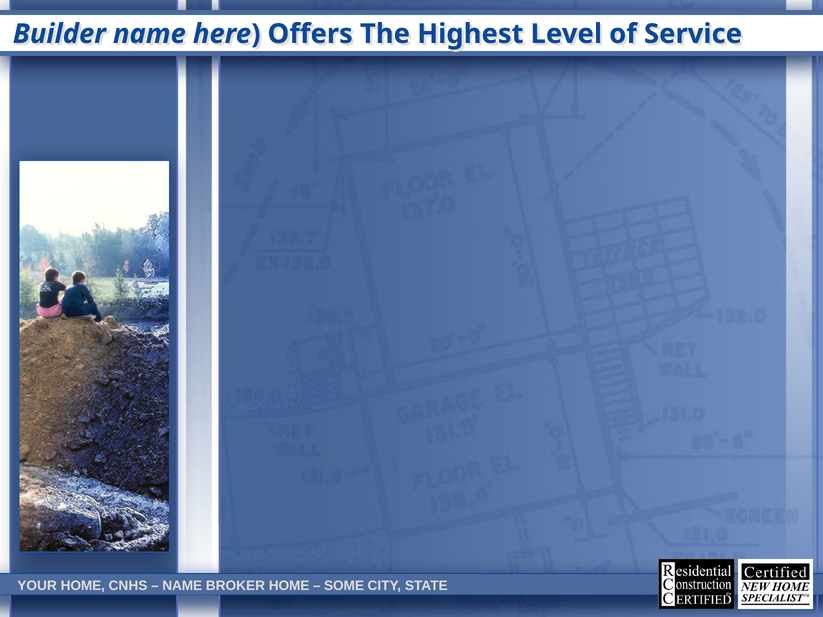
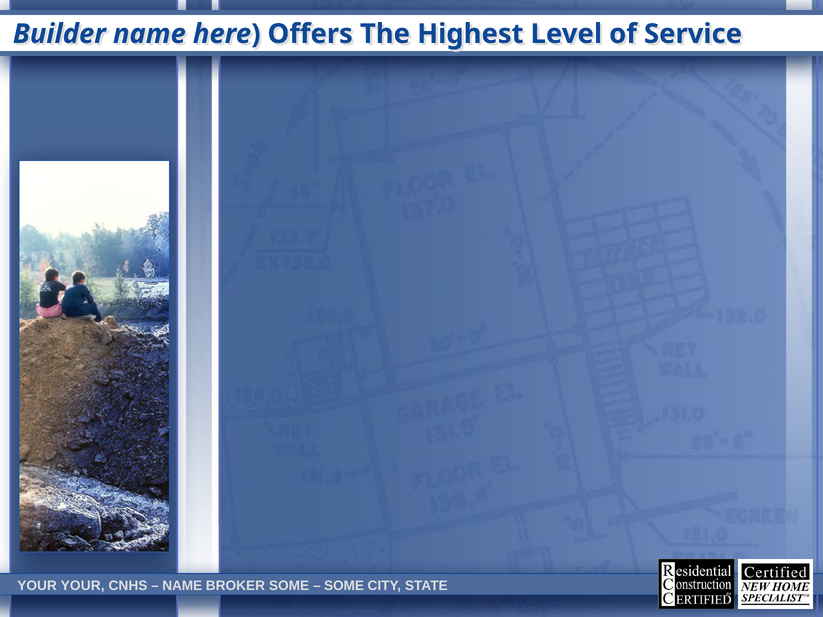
YOUR HOME: HOME -> YOUR (83, 586)
BROKER HOME: HOME -> SOME (289, 586)
